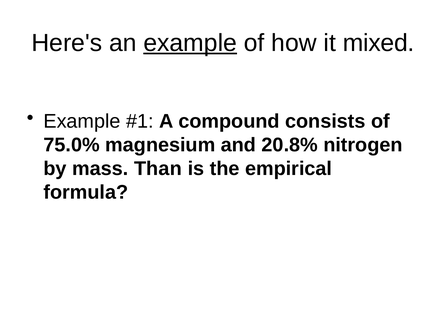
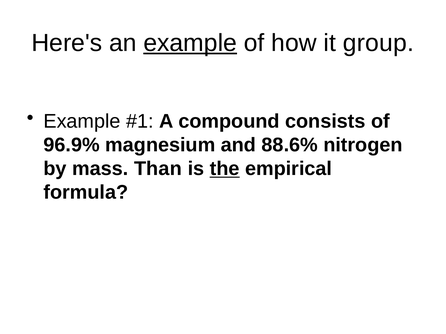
mixed: mixed -> group (378, 43)
75.0%: 75.0% -> 96.9% (72, 145)
20.8%: 20.8% -> 88.6% (290, 145)
the underline: none -> present (225, 169)
